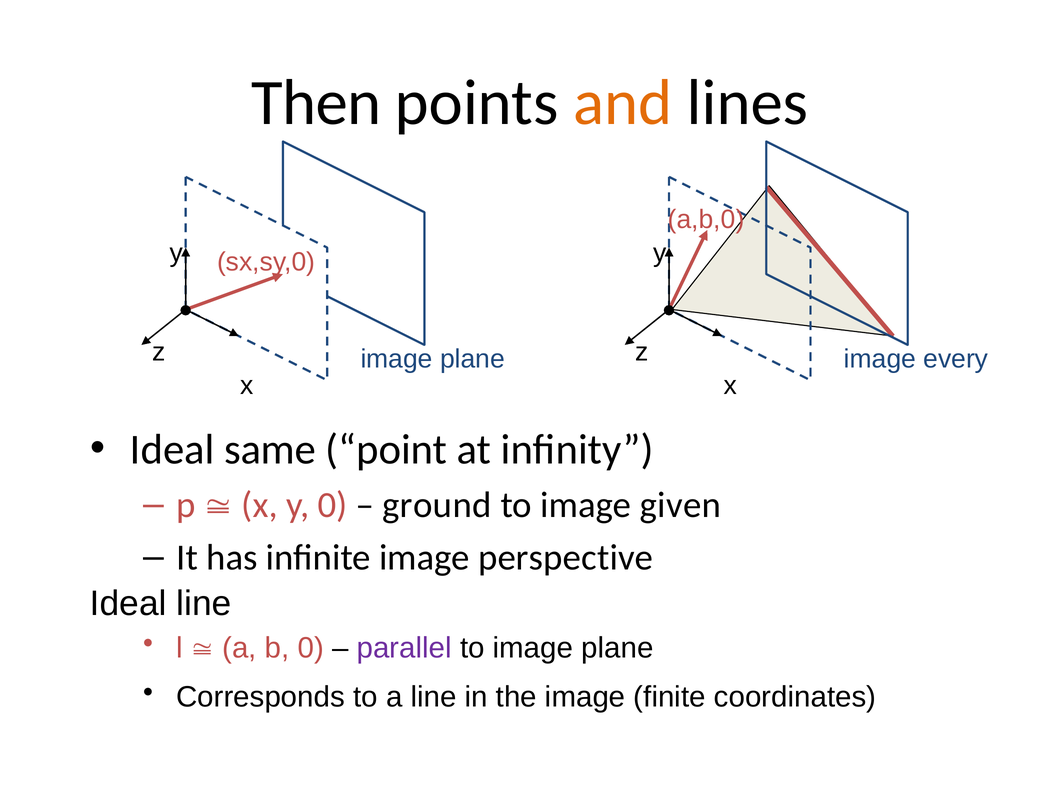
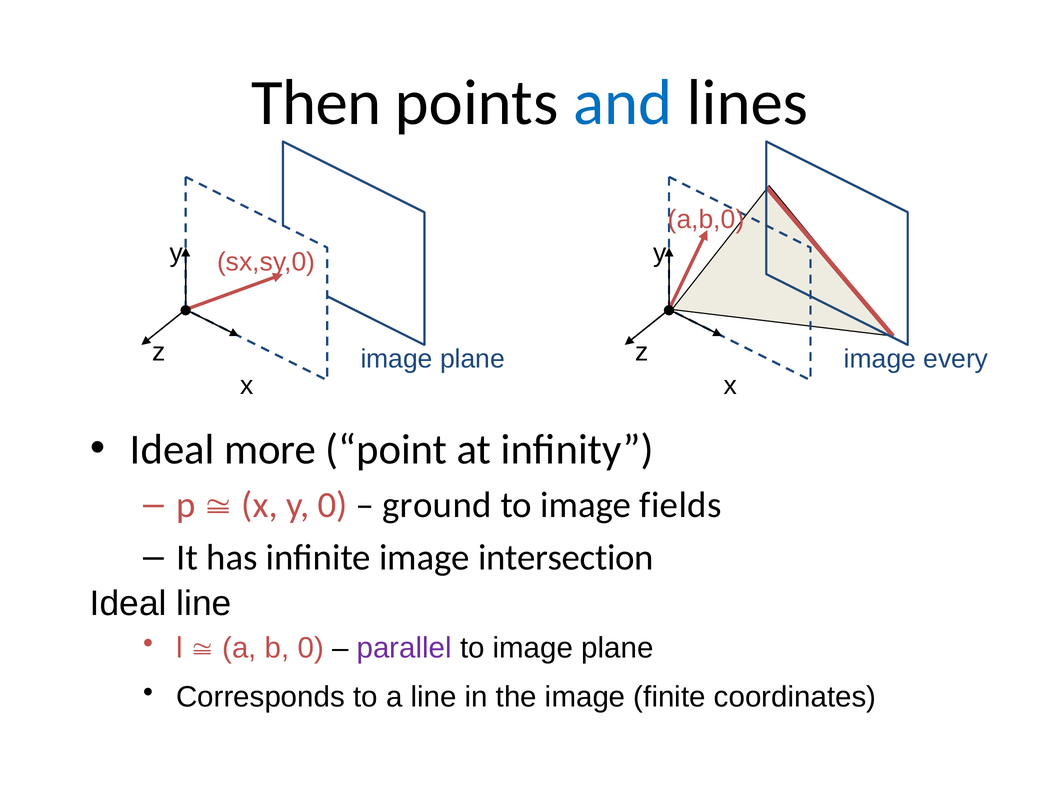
and colour: orange -> blue (623, 103)
same: same -> more (270, 449)
given: given -> fields (680, 505)
perspective: perspective -> intersection (566, 558)
